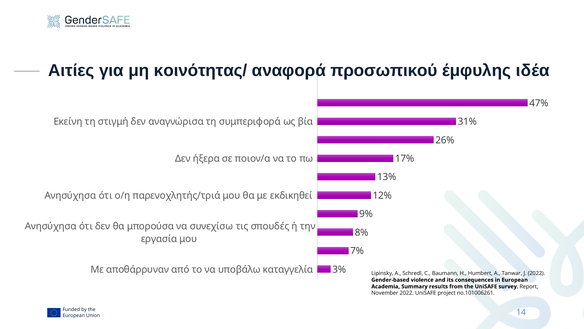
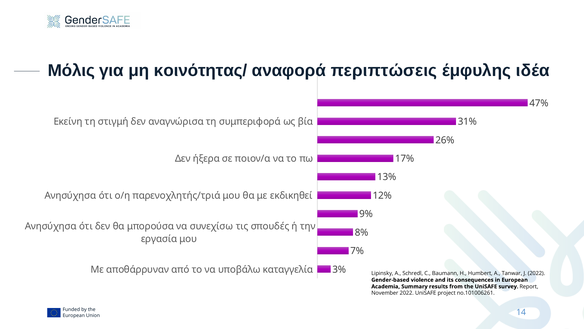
Αιτίες: Αιτίες -> Μόλις (71, 70)
προσωπικού: προσωπικού -> περιπτώσεις (384, 70)
